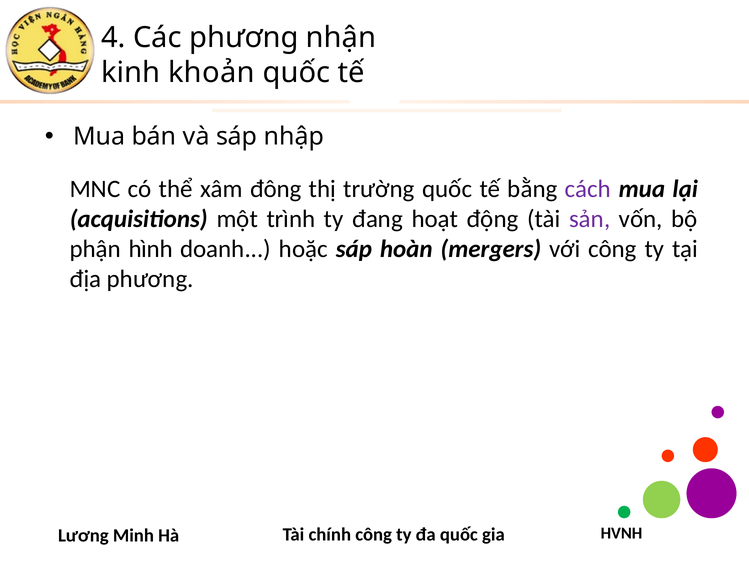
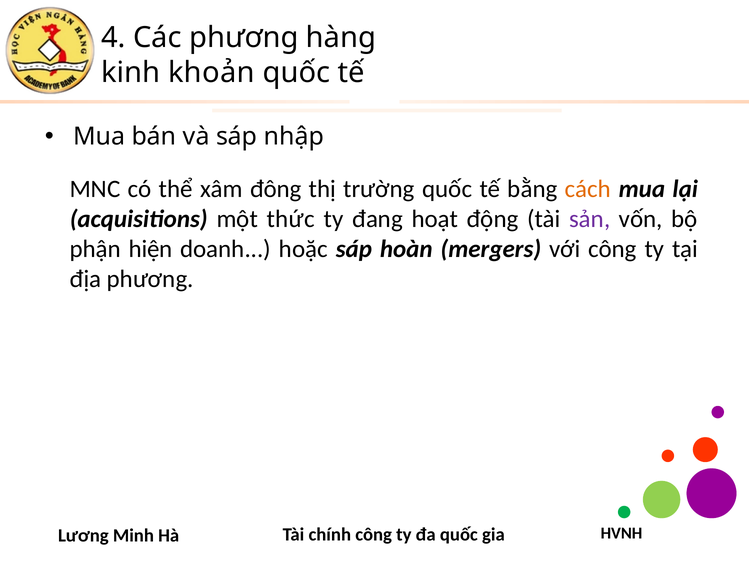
nhận: nhận -> hàng (341, 38)
cách colour: purple -> orange (588, 189)
trình: trình -> thức (291, 219)
hình: hình -> hiện (151, 249)
